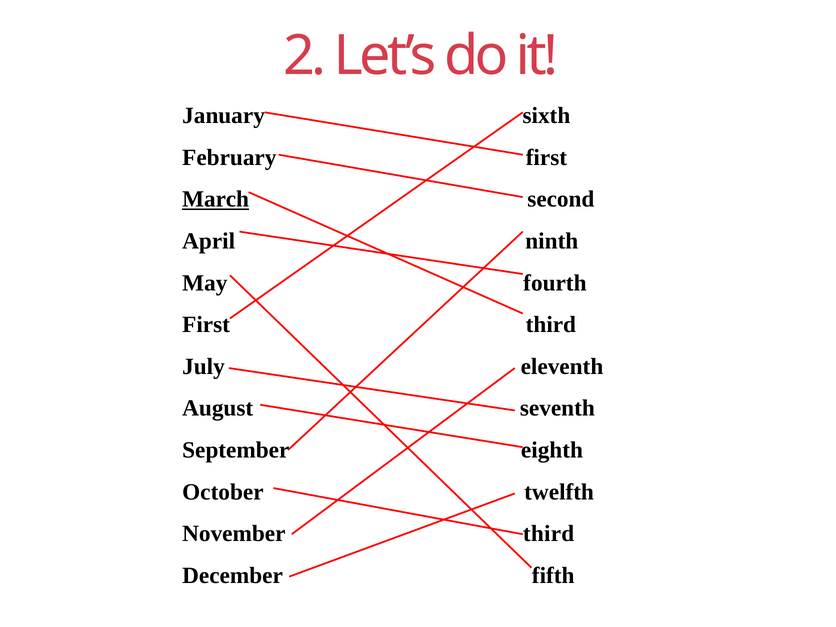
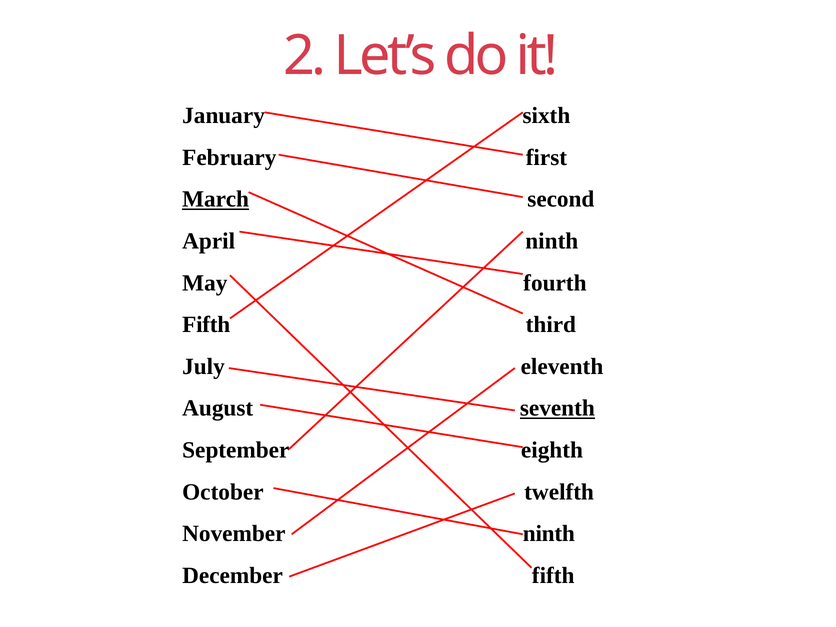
First: First -> Fifth (206, 325)
seventh underline: none -> present (557, 408)
November third: third -> ninth (549, 534)
